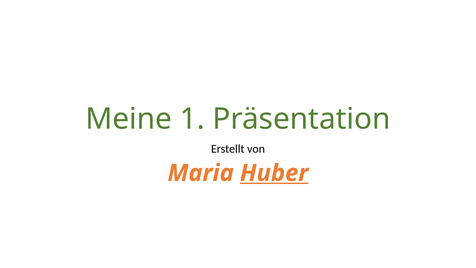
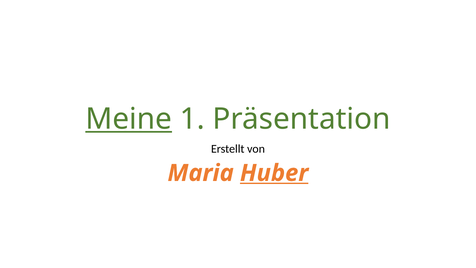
Meine underline: none -> present (129, 119)
